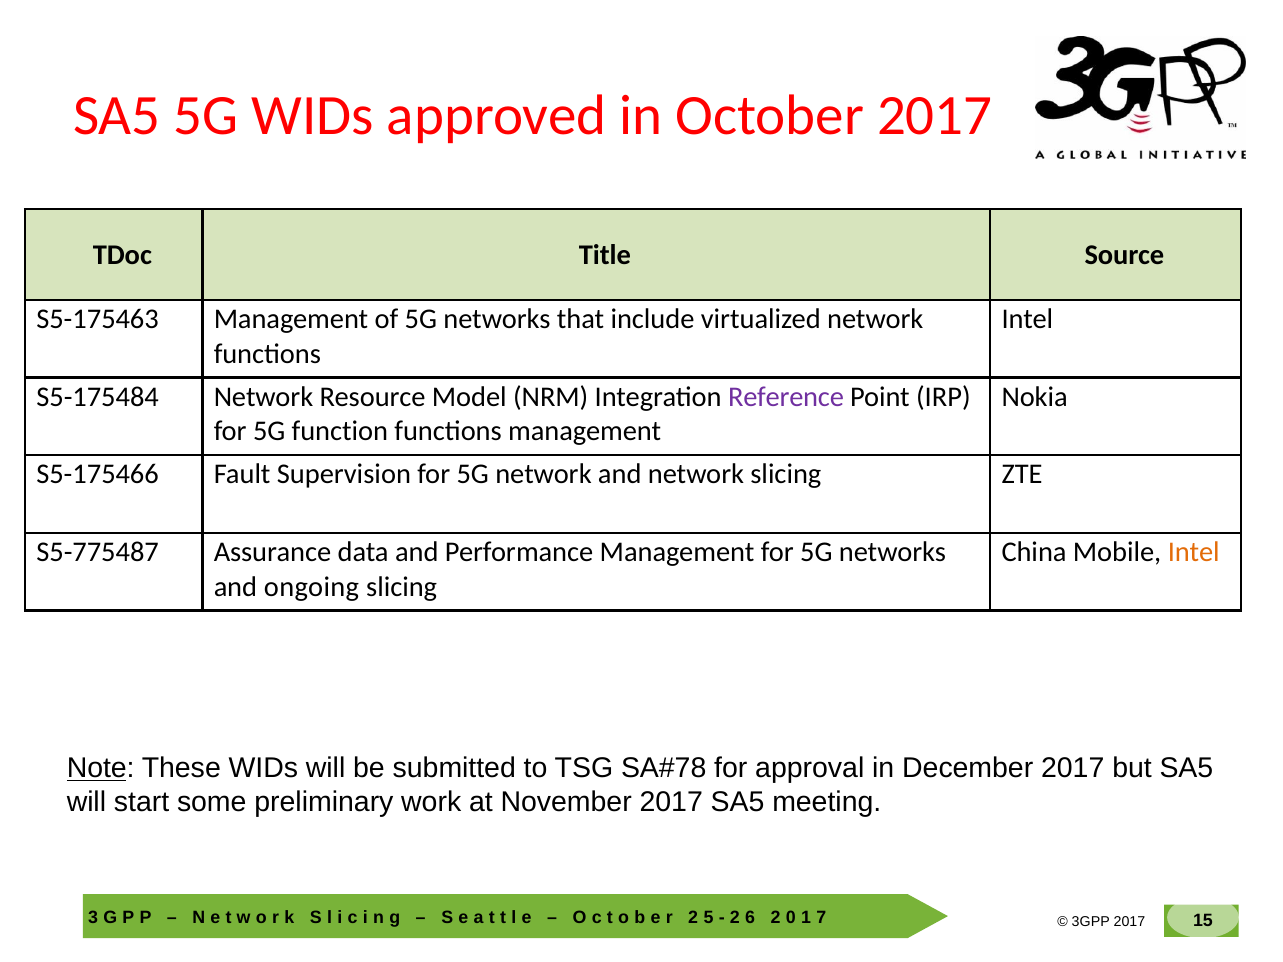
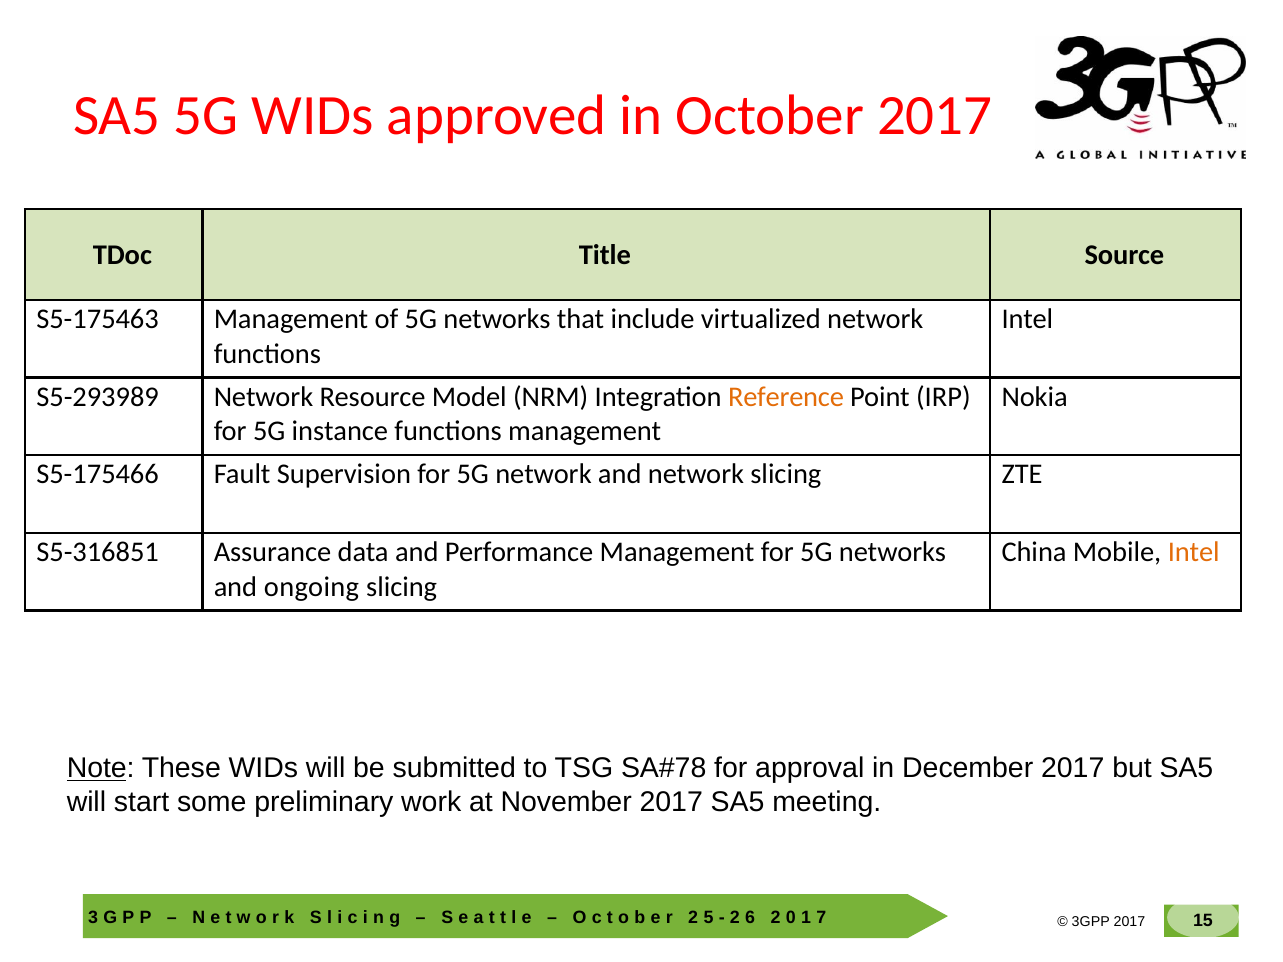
S5-175484: S5-175484 -> S5-293989 (98, 397)
Reference colour: purple -> orange (786, 397)
function: function -> instance (340, 432)
S5-775487: S5-775487 -> S5-316851 (98, 552)
